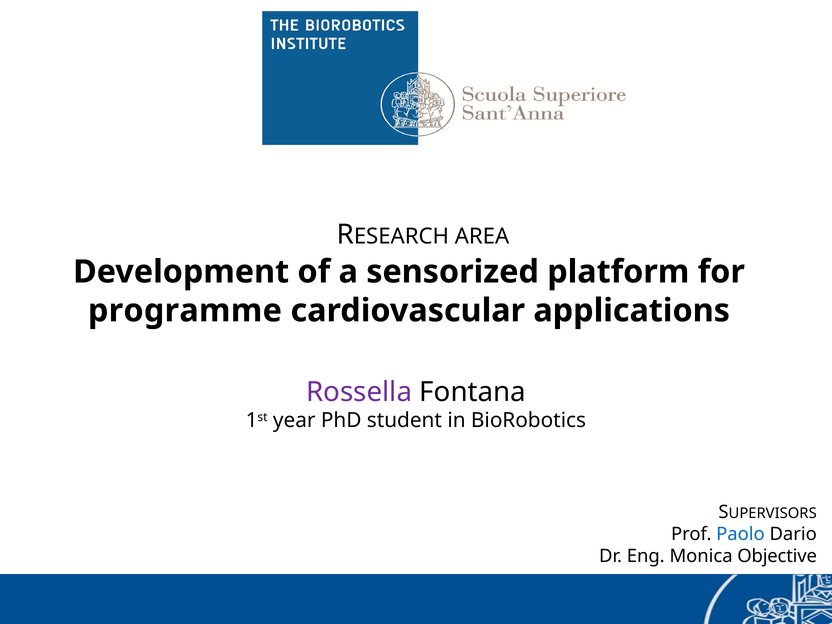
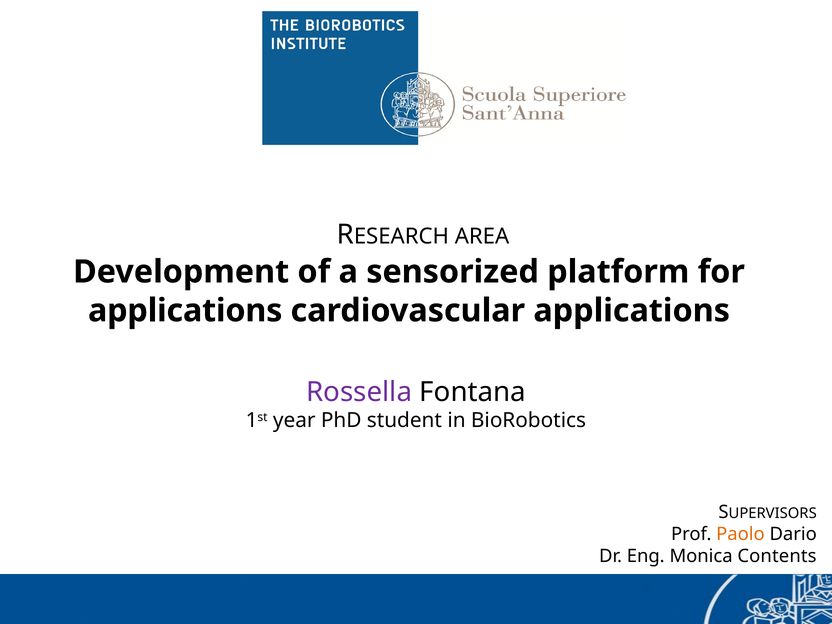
programme: programme -> applications (185, 311)
Paolo colour: blue -> orange (740, 534)
Objective: Objective -> Contents (777, 556)
